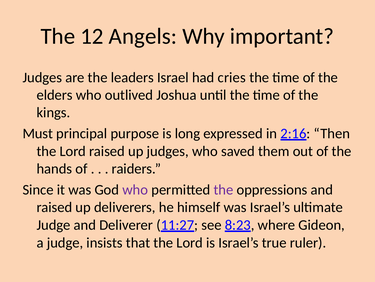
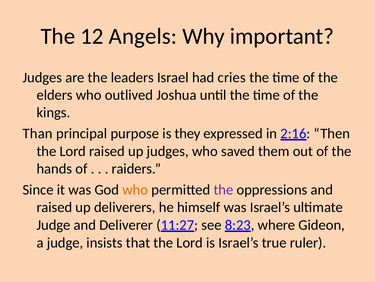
Must: Must -> Than (38, 133)
long: long -> they (188, 133)
who colour: purple -> orange (135, 189)
